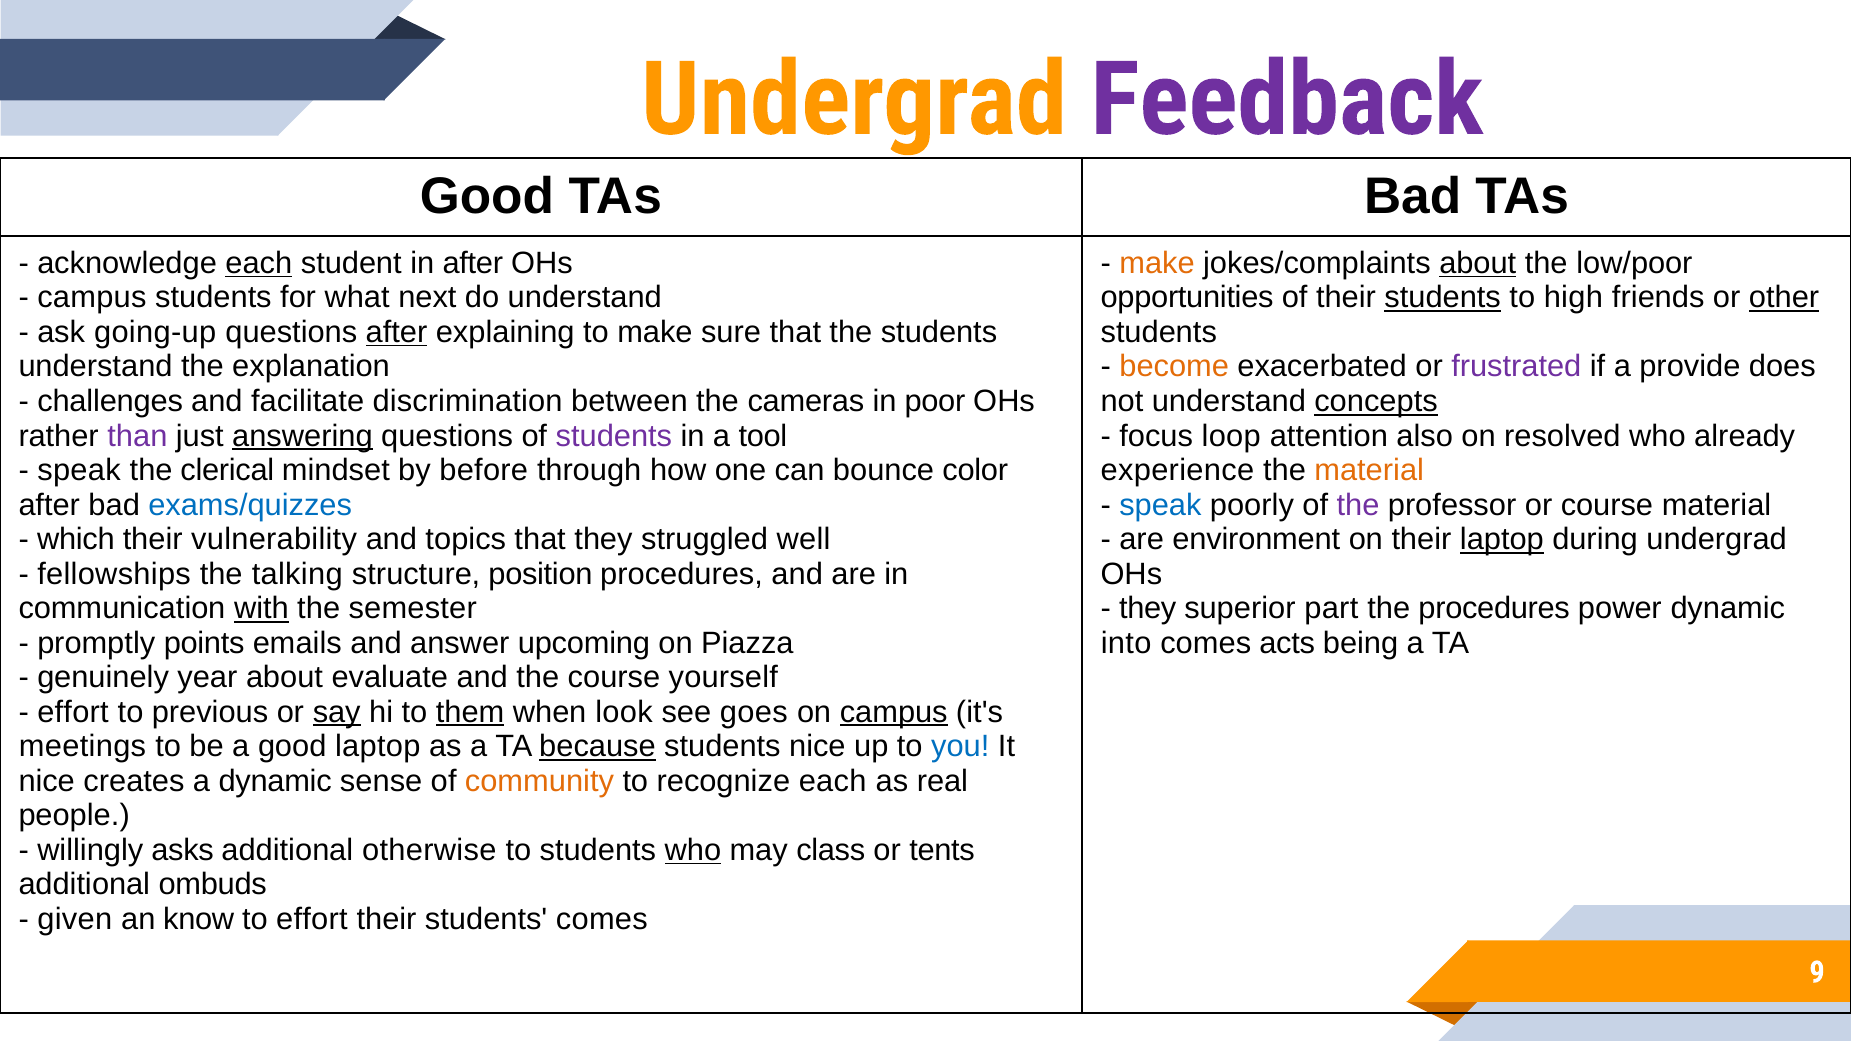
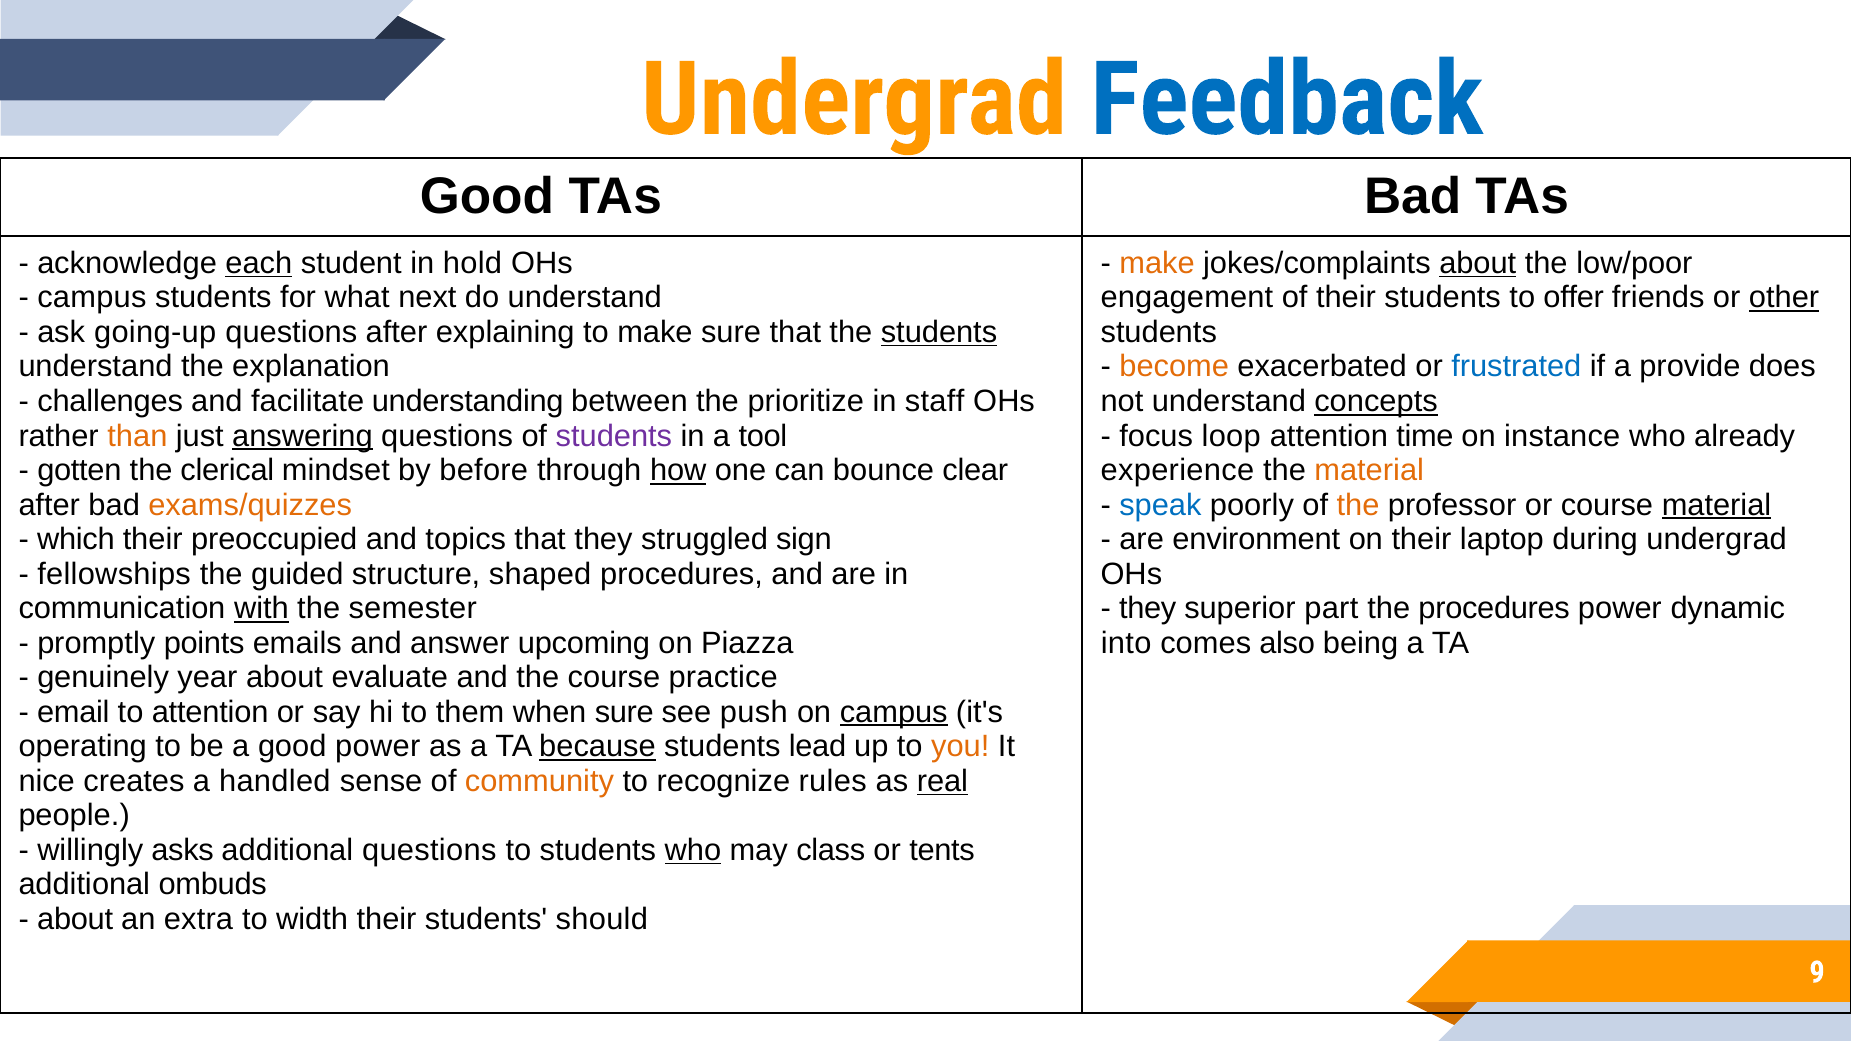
Feedback colour: purple -> blue (1287, 100)
in after: after -> hold (473, 263)
opportunities: opportunities -> engagement (1187, 298)
students underline: present -> none (1443, 298)
high: high -> offer (1574, 298)
after underline: present -> none (397, 332)
students underline: none -> present (939, 332)
frustrated colour: purple -> blue (1516, 367)
discrimination: discrimination -> understanding (468, 401)
cameras: cameras -> prioritize (806, 401)
poor: poor -> staff (935, 401)
than colour: purple -> orange (137, 436)
also: also -> time (1425, 436)
resolved: resolved -> instance (1562, 436)
speak: speak -> gotten (79, 471)
how underline: none -> present (678, 471)
color: color -> clear (975, 471)
exams/quizzes colour: blue -> orange (250, 505)
the colour: purple -> orange (1358, 505)
material underline: none -> present (1717, 505)
vulnerability: vulnerability -> preoccupied (274, 540)
well: well -> sign (804, 540)
laptop underline: present -> none (1502, 540)
talking: talking -> guided (297, 574)
position: position -> shaped (540, 574)
acts: acts -> also (1287, 643)
yourself: yourself -> practice (723, 678)
effort: effort -> email (73, 712)
to previous: previous -> attention (210, 712)
say underline: present -> none (337, 712)
them underline: present -> none (470, 712)
when look: look -> sure (624, 712)
goes: goes -> push (754, 712)
meetings: meetings -> operating (83, 747)
good laptop: laptop -> power (378, 747)
students nice: nice -> lead (817, 747)
you colour: blue -> orange (960, 747)
a dynamic: dynamic -> handled (275, 781)
recognize each: each -> rules (833, 781)
real underline: none -> present (942, 781)
additional otherwise: otherwise -> questions (429, 850)
given: given -> about (75, 920)
know: know -> extra (198, 920)
to effort: effort -> width (312, 920)
students comes: comes -> should (602, 920)
